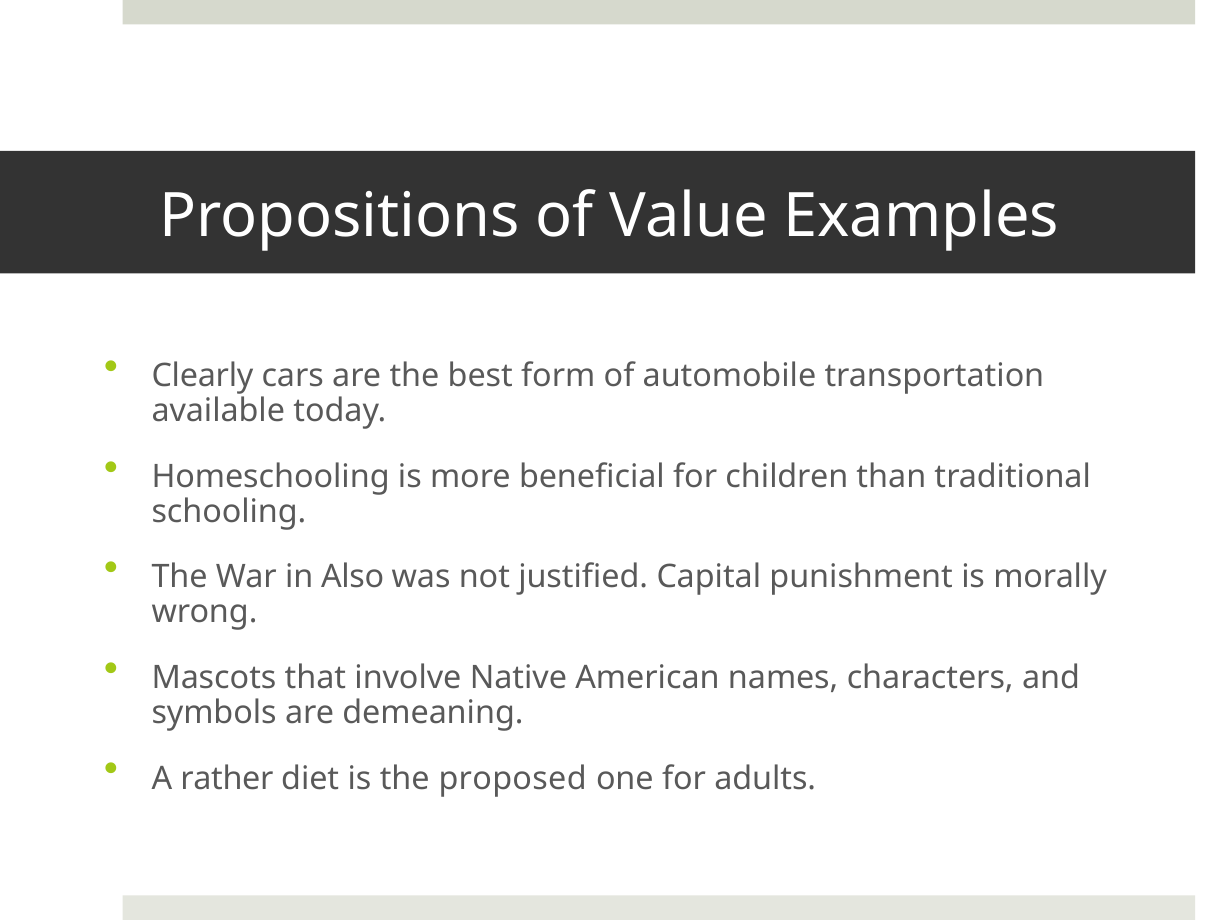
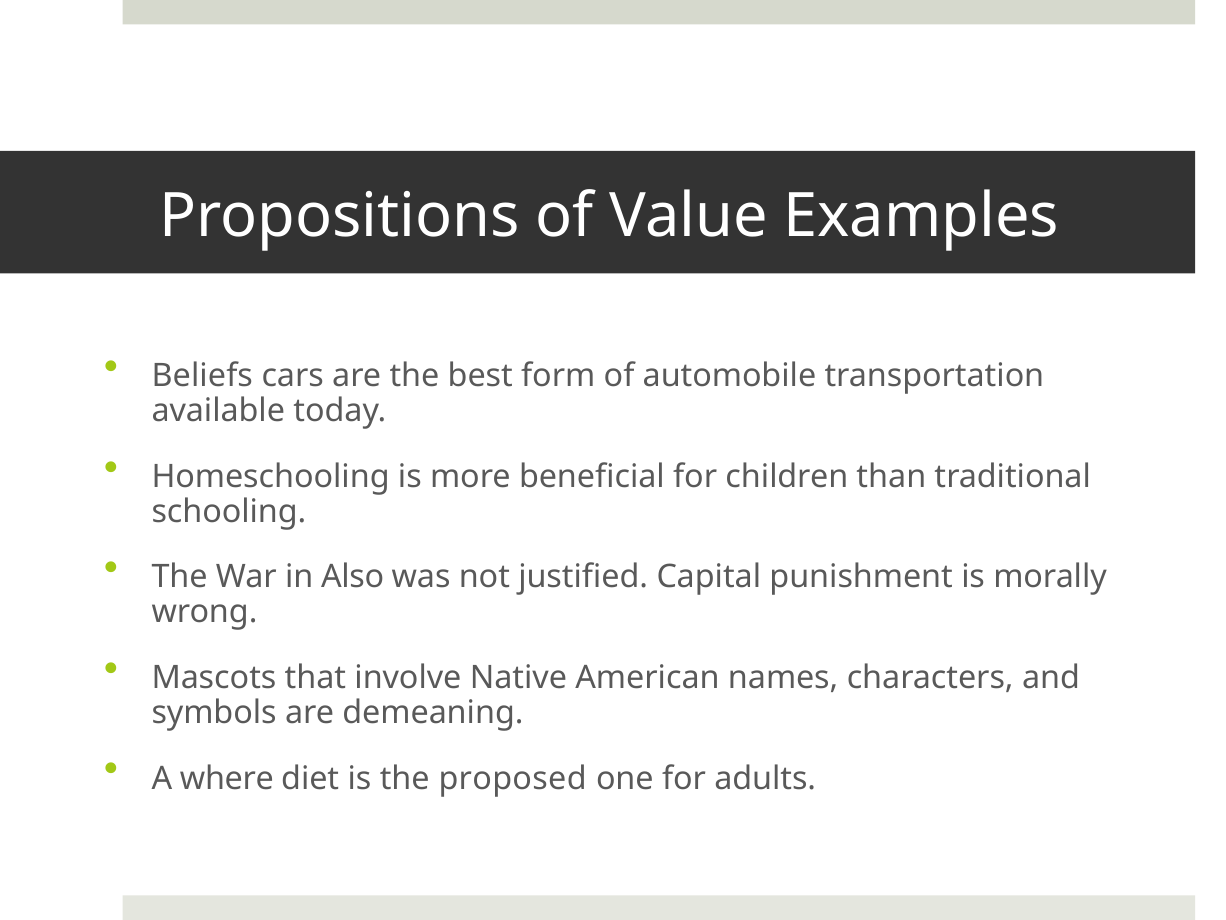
Clearly: Clearly -> Beliefs (202, 376)
rather: rather -> where (227, 778)
